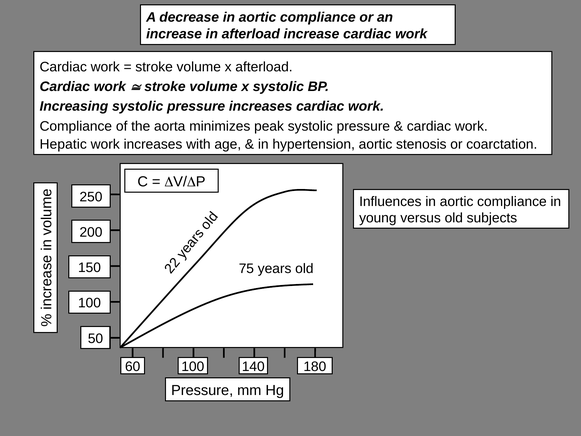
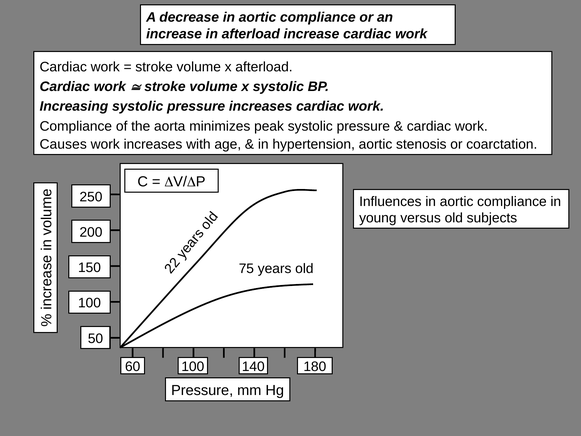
Hepatic: Hepatic -> Causes (63, 144)
